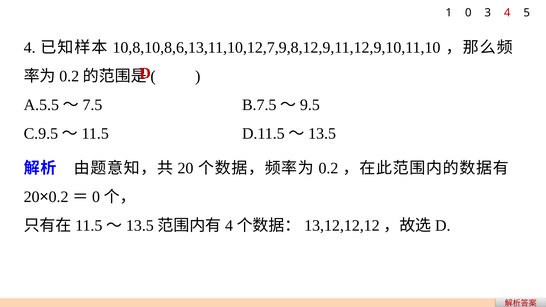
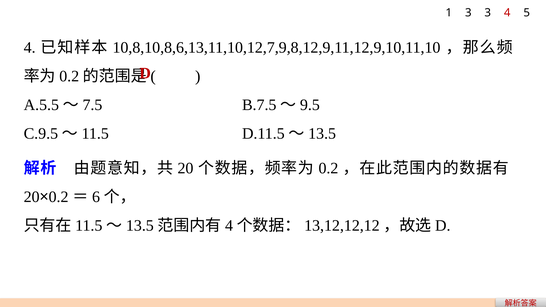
1 0: 0 -> 3 (468, 13)
0: 0 -> 6 (96, 197)
